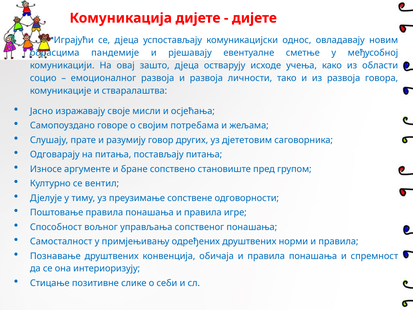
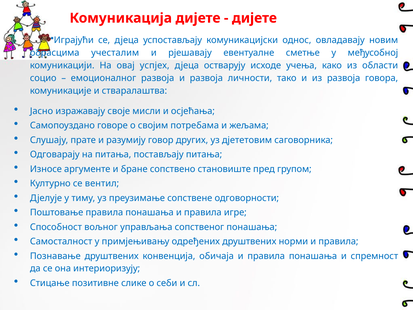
пандемије: пандемије -> учесталим (115, 53)
зашто: зашто -> успјех (155, 65)
